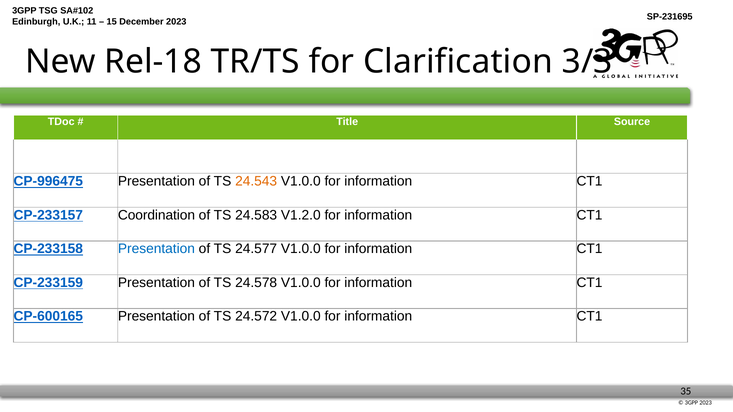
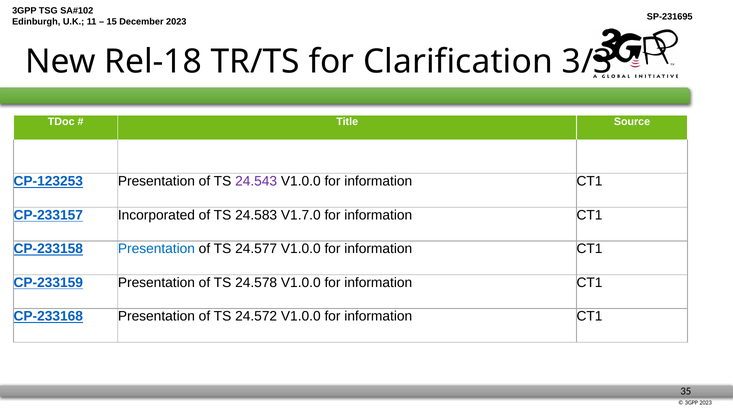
CP-996475: CP-996475 -> CP-123253 (48, 181)
24.543 colour: orange -> purple (256, 181)
Coordination: Coordination -> Incorporated (156, 215)
V1.2.0: V1.2.0 -> V1.7.0 (301, 215)
CP-600165: CP-600165 -> CP-233168 (48, 317)
